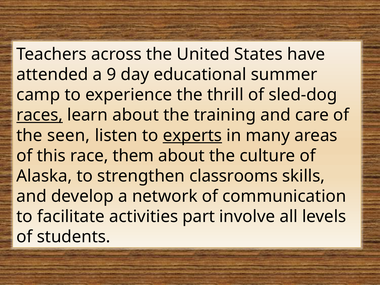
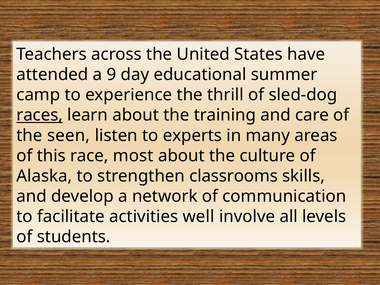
experts underline: present -> none (192, 135)
them: them -> most (133, 156)
part: part -> well (199, 217)
